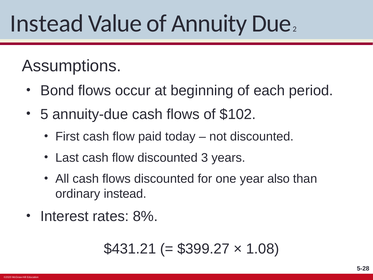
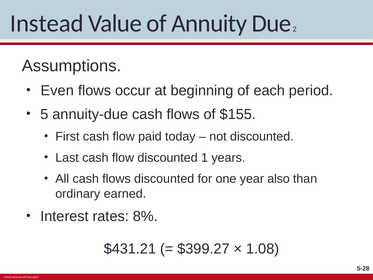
Bond: Bond -> Even (57, 91)
$102: $102 -> $155 (238, 114)
3: 3 -> 1 (205, 158)
ordinary instead: instead -> earned (125, 194)
